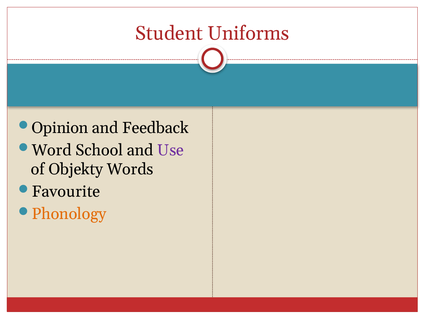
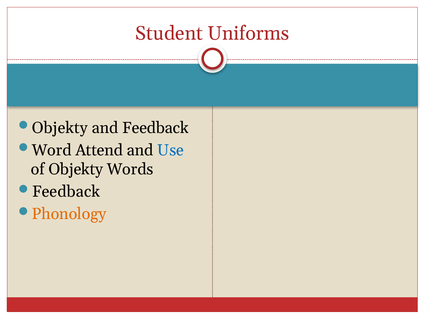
Opinion: Opinion -> Objekty (60, 128)
School: School -> Attend (99, 150)
Use colour: purple -> blue (171, 150)
Favourite: Favourite -> Feedback (66, 191)
